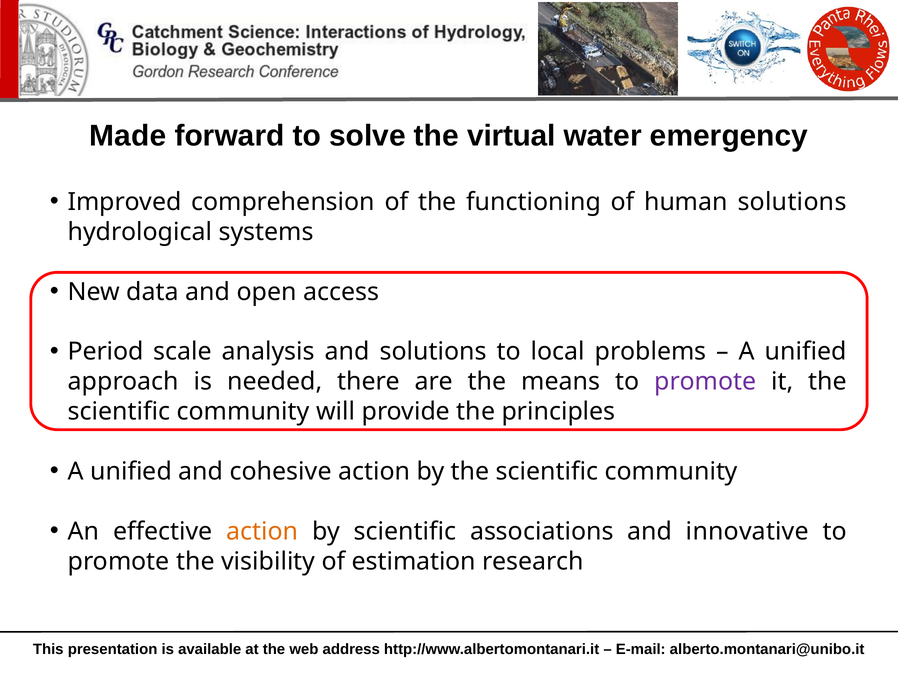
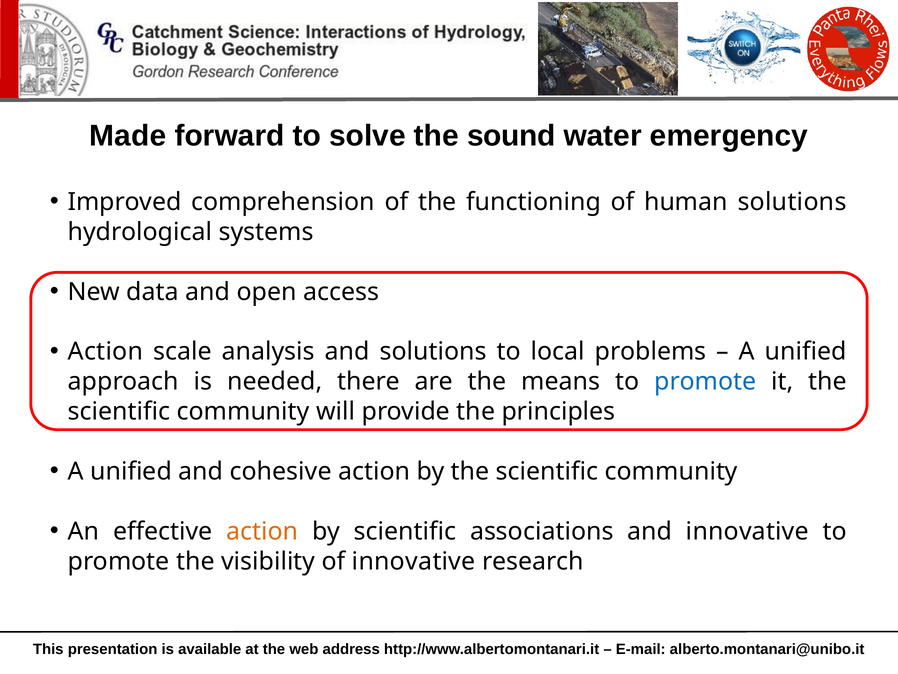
virtual: virtual -> sound (511, 136)
Period: Period -> Action (105, 351)
promote colour: purple -> blue (705, 381)
of estimation: estimation -> innovative (414, 561)
